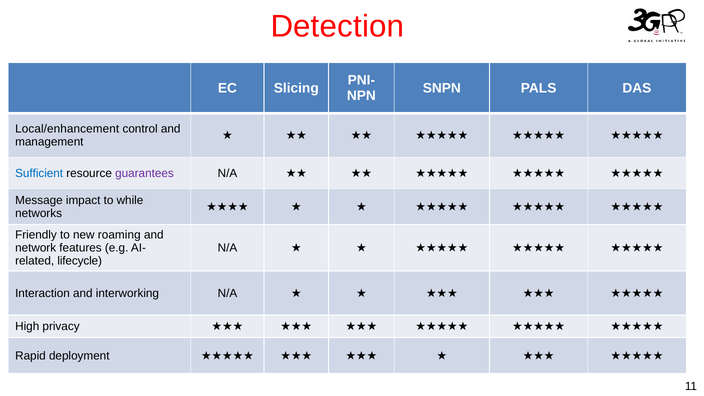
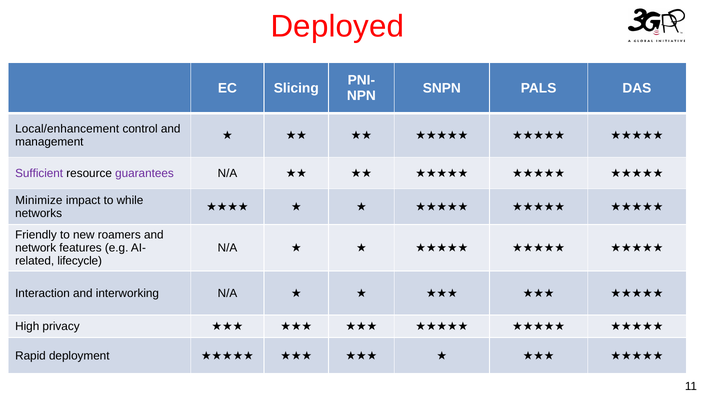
Detection: Detection -> Deployed (337, 27)
Sufficient colour: blue -> purple (39, 173)
Message: Message -> Minimize (39, 200)
roaming: roaming -> roamers (119, 235)
